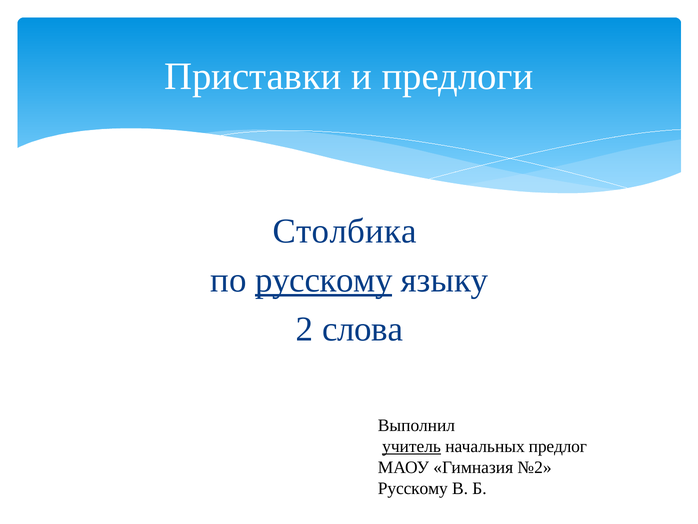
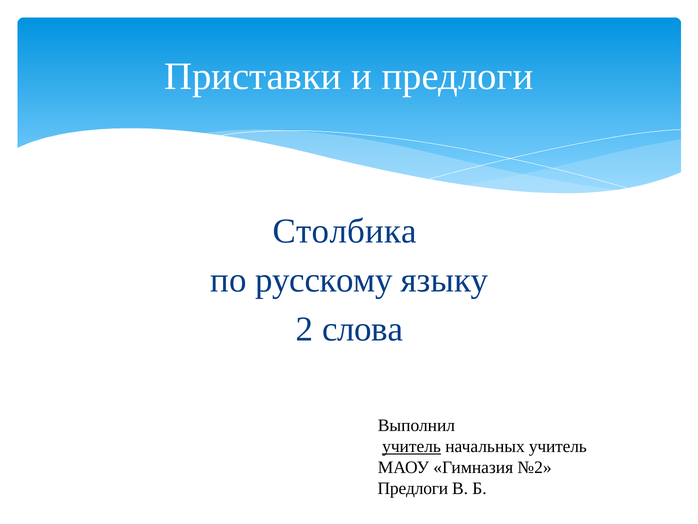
русскому underline: present -> none (324, 280)
начальных предлог: предлог -> учитель (558, 446)
Русскому: Русскому -> Предлоги (413, 488)
